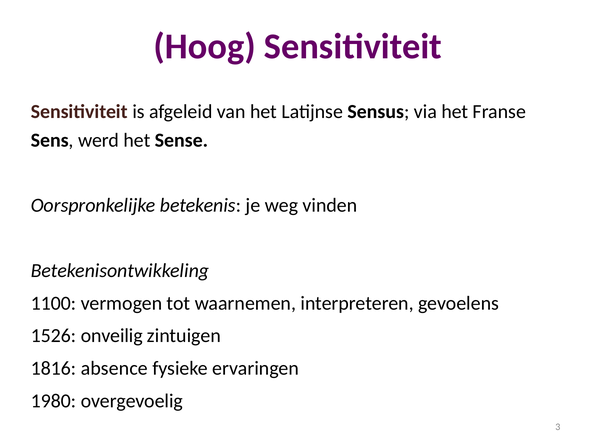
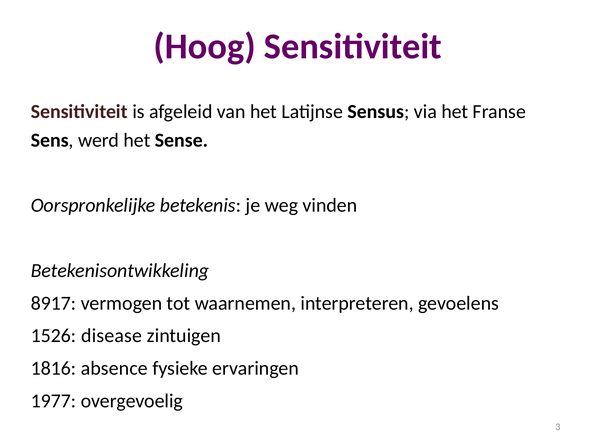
1100: 1100 -> 8917 (53, 303)
onveilig: onveilig -> disease (112, 336)
1980: 1980 -> 1977 (53, 401)
